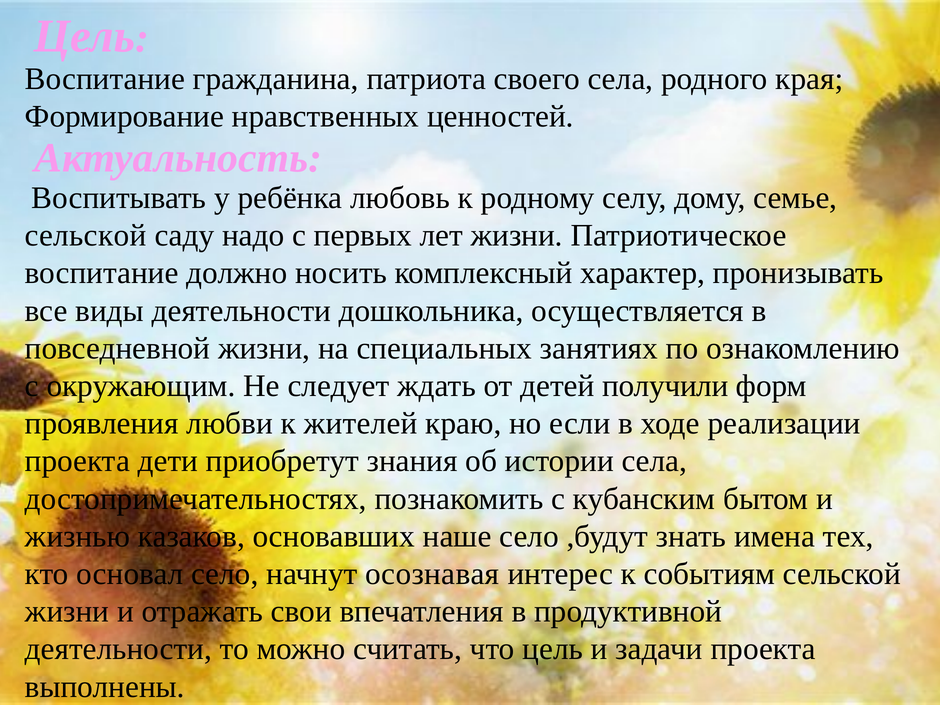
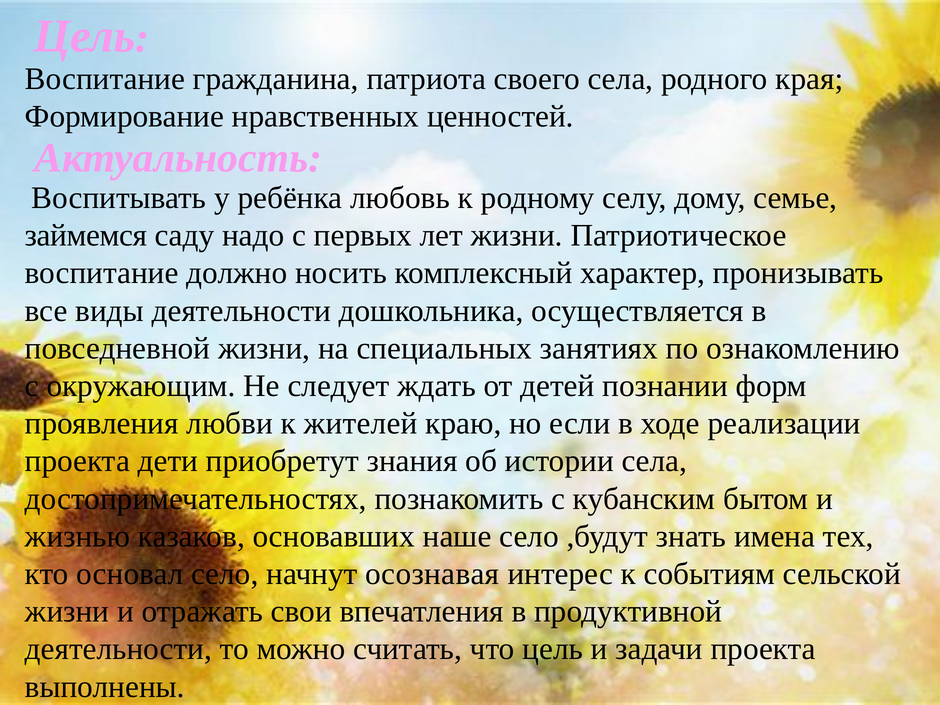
сельской: сельской -> займемся (86, 236)
получили: получили -> познании (665, 386)
